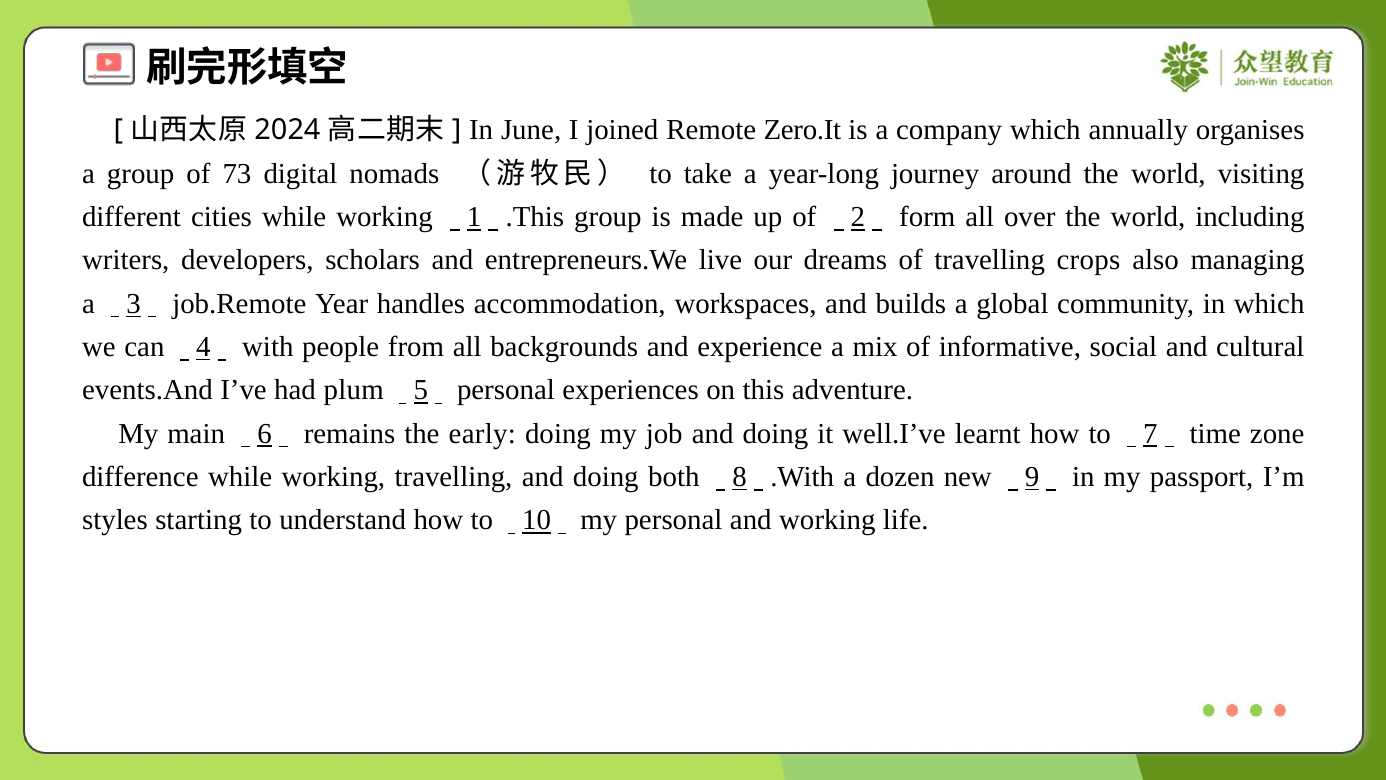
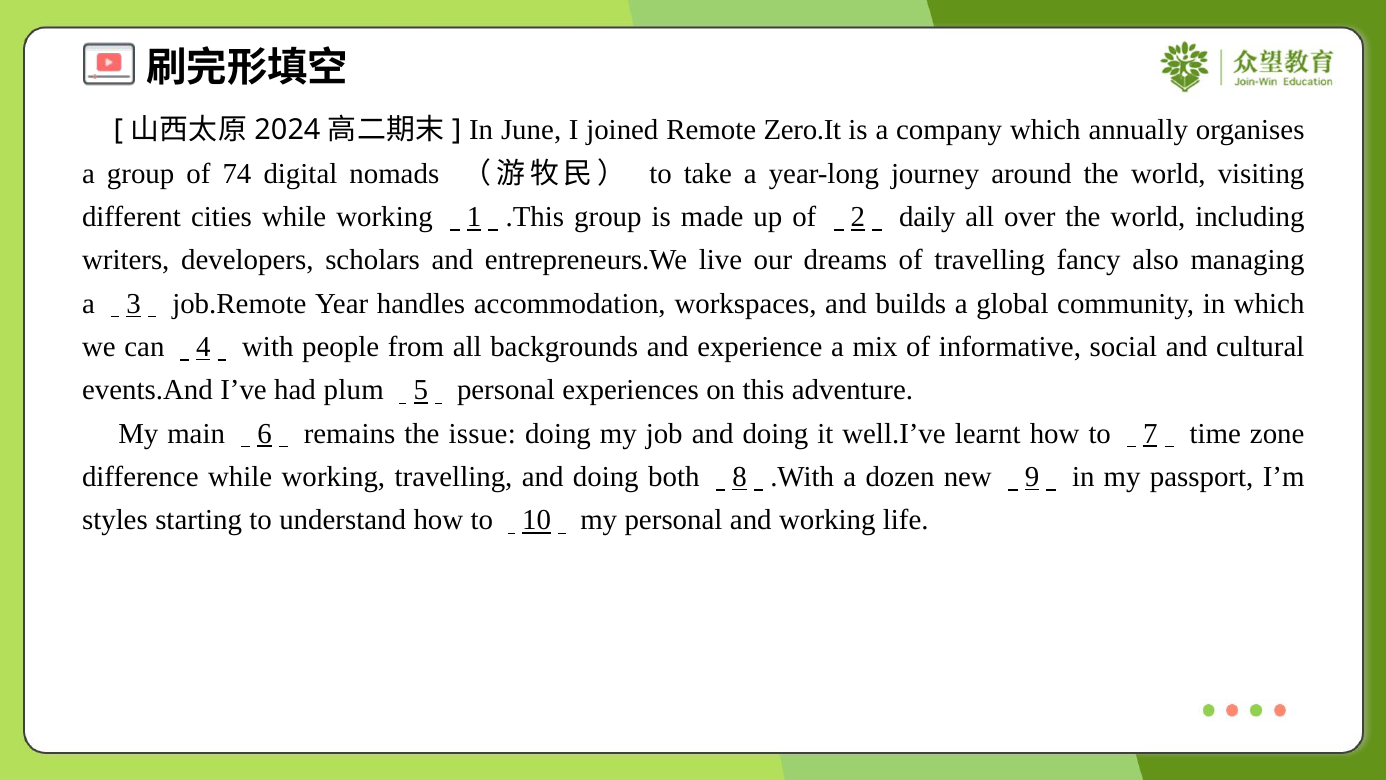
73: 73 -> 74 (237, 174)
form: form -> daily (927, 217)
crops: crops -> fancy (1089, 260)
early: early -> issue (482, 433)
